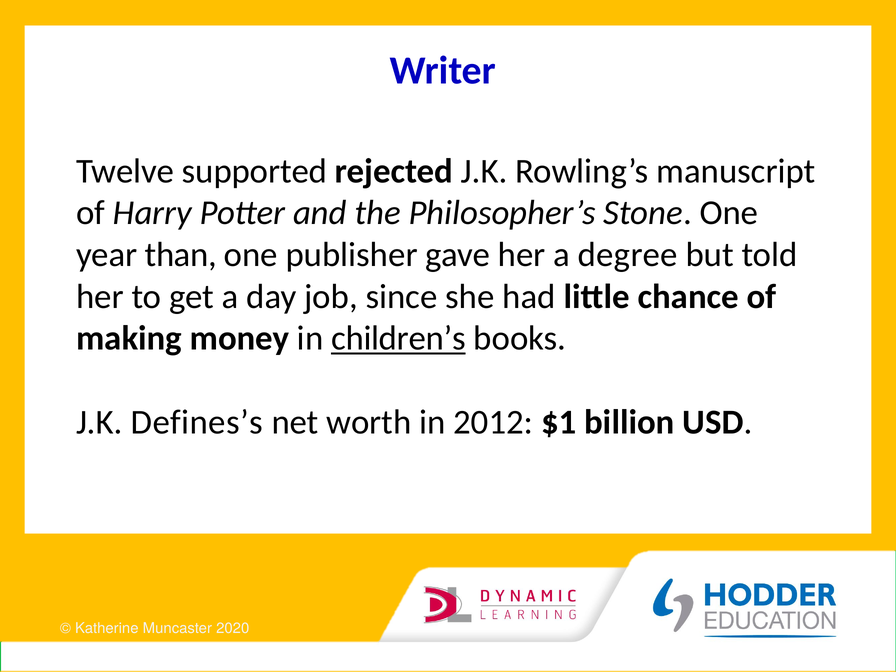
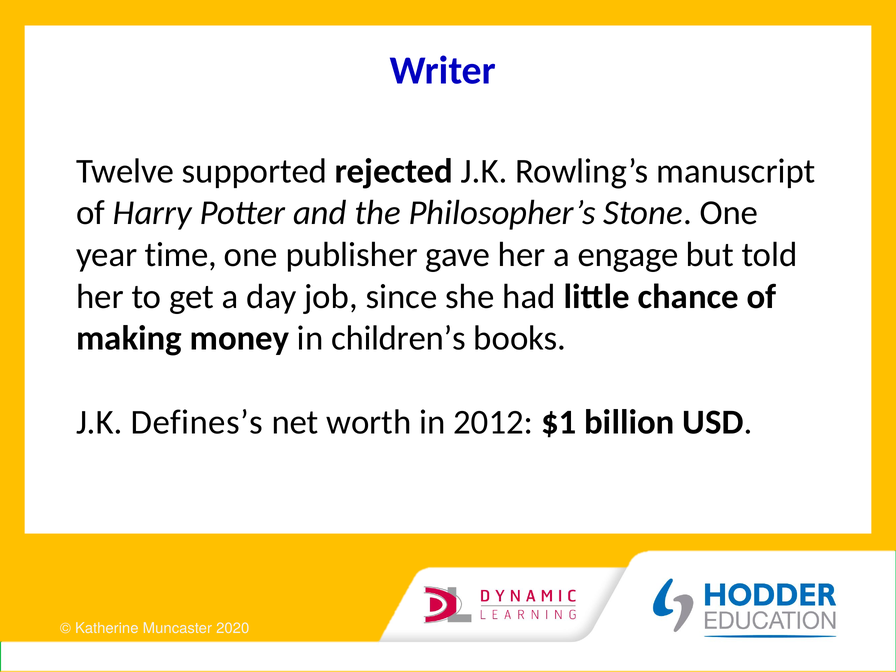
than: than -> time (181, 255)
degree: degree -> engage (628, 255)
children’s underline: present -> none (399, 338)
